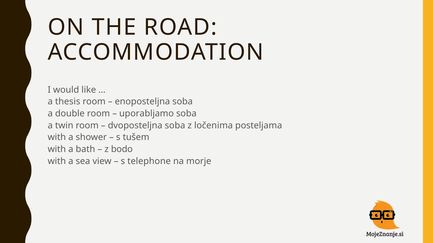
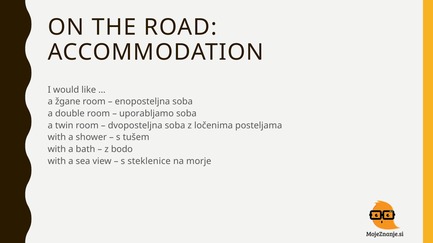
thesis: thesis -> žgane (68, 102)
telephone: telephone -> steklenice (149, 161)
